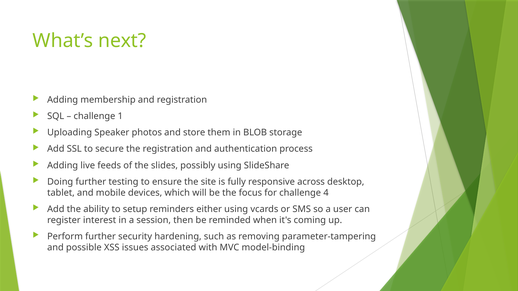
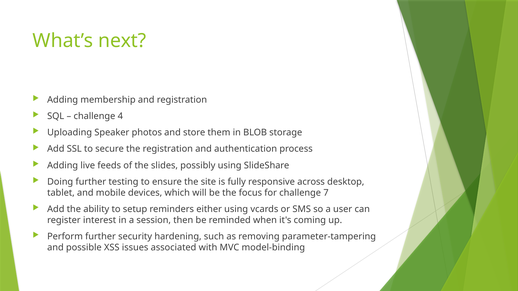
1: 1 -> 4 (120, 116)
4: 4 -> 7 (326, 193)
